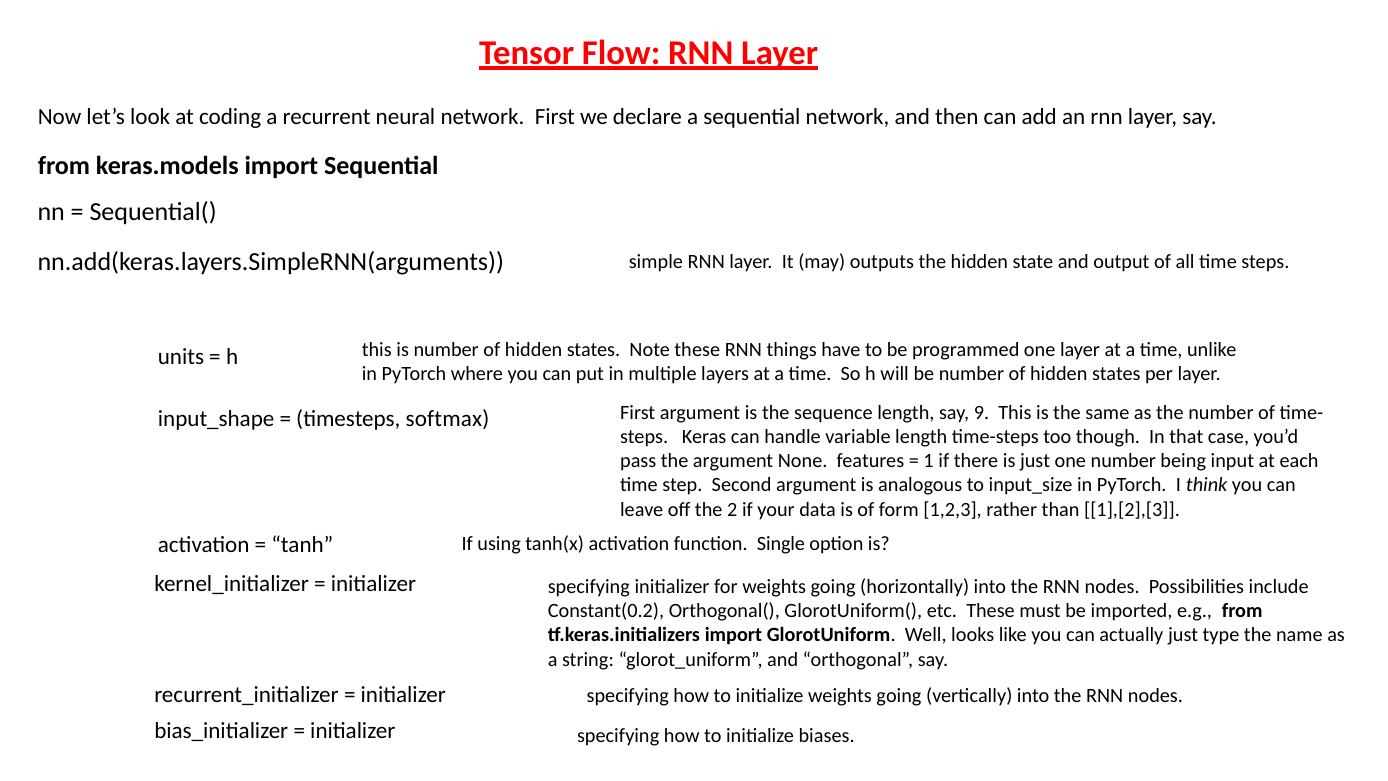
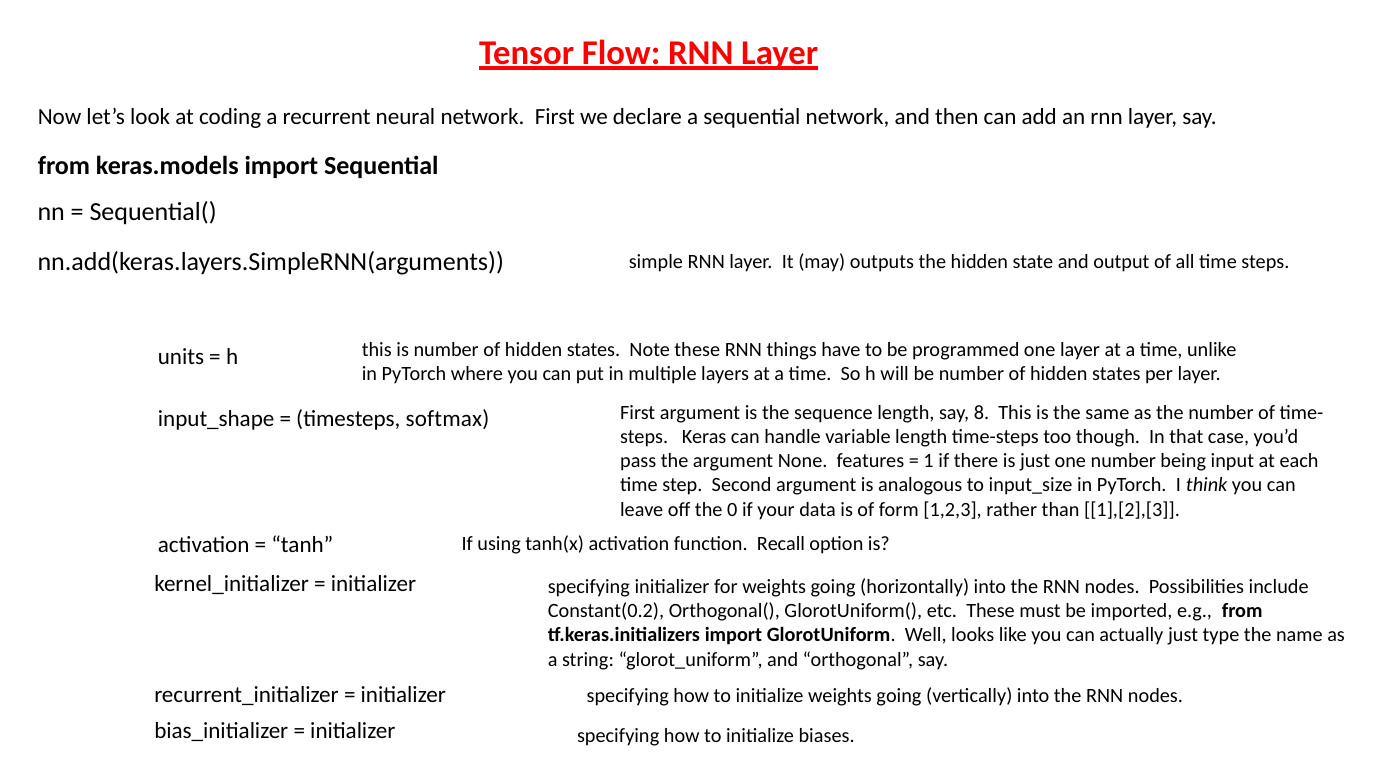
9: 9 -> 8 (982, 412)
2: 2 -> 0 (732, 509)
Single: Single -> Recall (781, 544)
